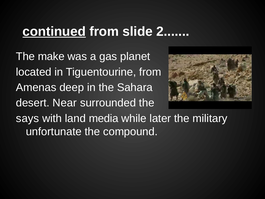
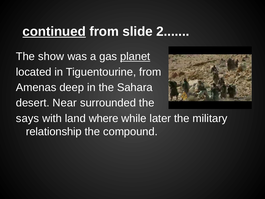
make: make -> show (51, 56)
planet underline: none -> present (135, 56)
media: media -> where (104, 118)
unfortunate: unfortunate -> relationship (54, 132)
